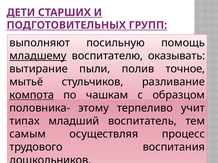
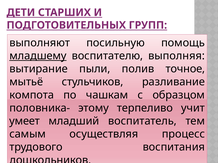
оказывать: оказывать -> выполняя (177, 56)
компота underline: present -> none (32, 95)
типах: типах -> умеет (25, 121)
